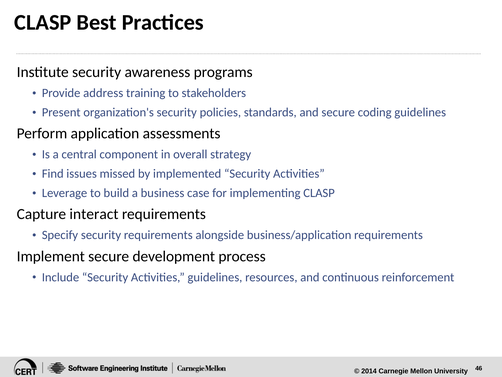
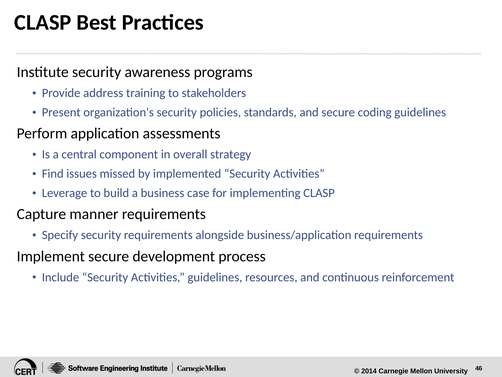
interact: interact -> manner (94, 214)
